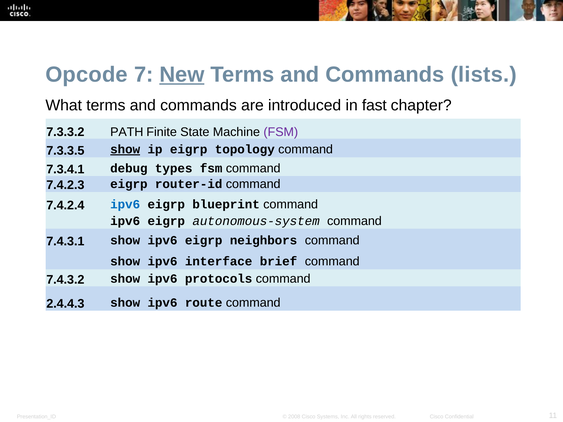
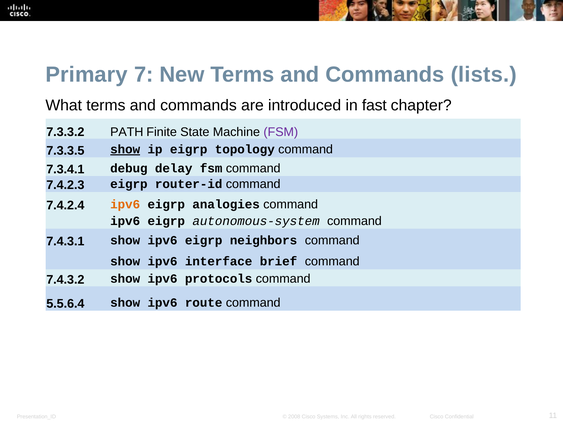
Opcode: Opcode -> Primary (87, 75)
New underline: present -> none (182, 75)
types: types -> delay (174, 168)
ipv6 colour: blue -> orange (125, 205)
blueprint: blueprint -> analogies (226, 205)
2.4.4.3: 2.4.4.3 -> 5.5.6.4 (65, 304)
